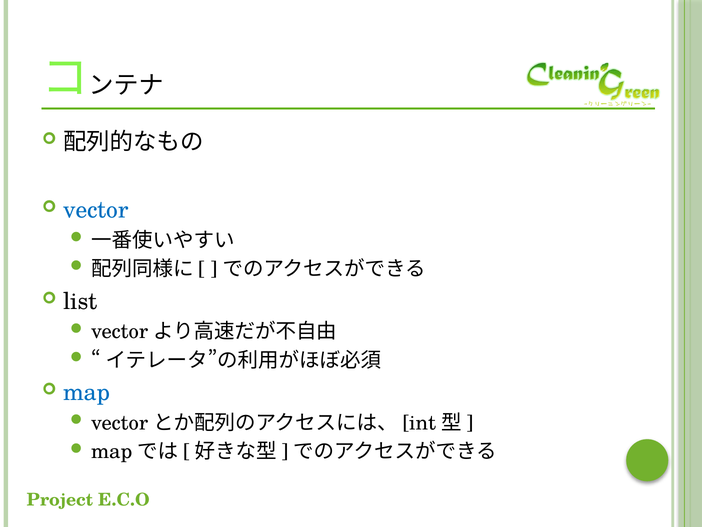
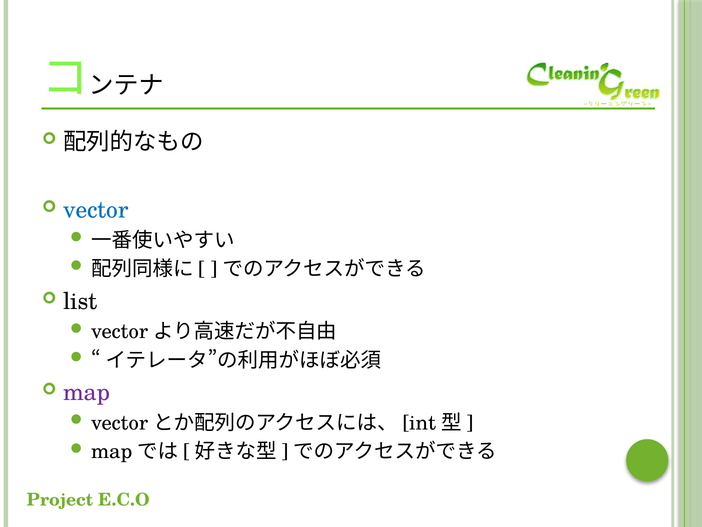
map colour: blue -> purple (87, 392)
